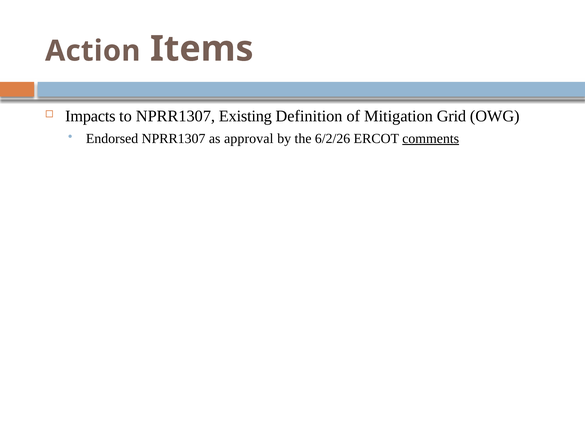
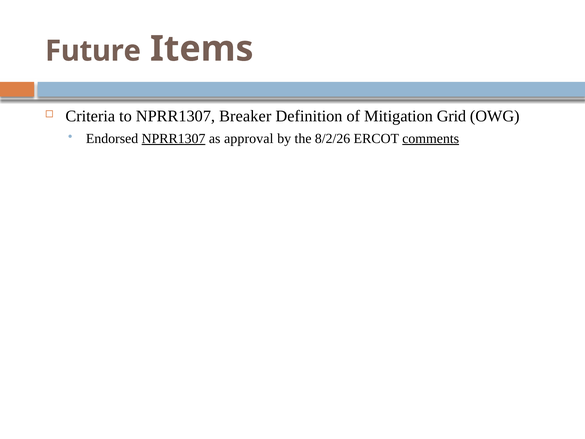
Action: Action -> Future (93, 51)
Impacts: Impacts -> Criteria (90, 116)
Existing: Existing -> Breaker (245, 116)
NPRR1307 underline: none -> present (174, 139)
6/2/26: 6/2/26 -> 8/2/26 (333, 139)
